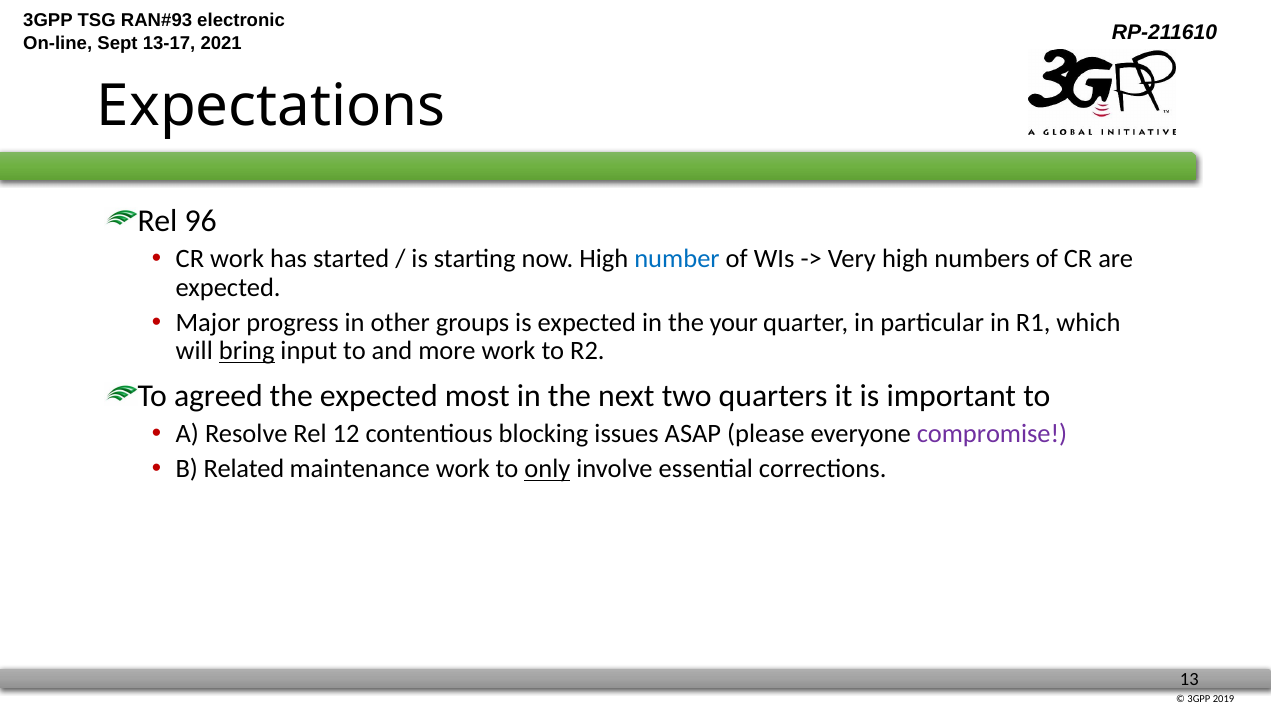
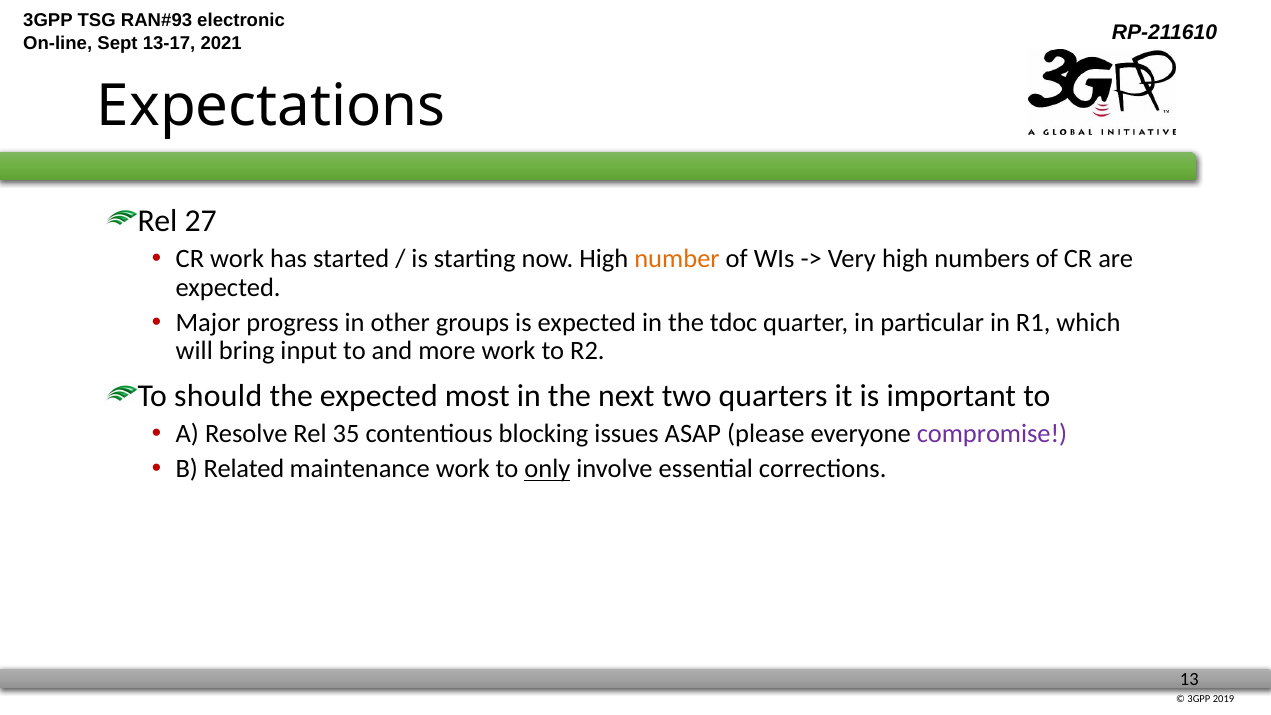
96: 96 -> 27 (201, 221)
number colour: blue -> orange (677, 259)
your: your -> tdoc (734, 322)
bring underline: present -> none (247, 351)
agreed: agreed -> should (218, 396)
12: 12 -> 35 (346, 434)
